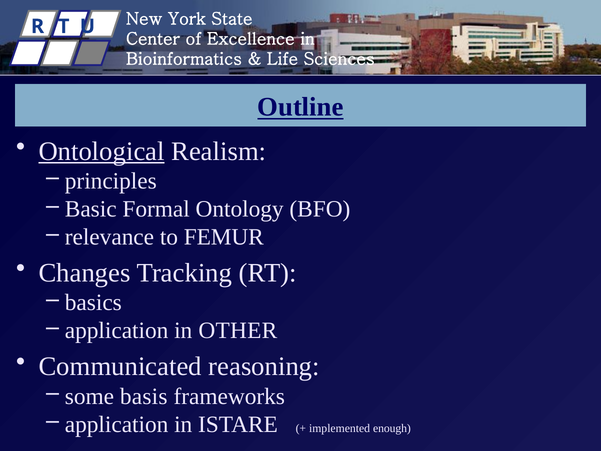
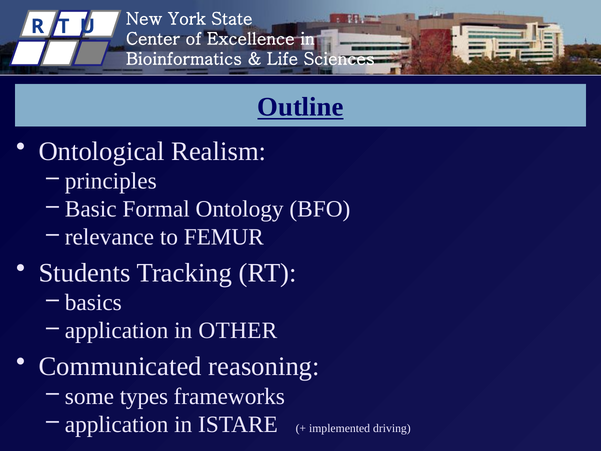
Ontological underline: present -> none (102, 151)
Changes: Changes -> Students (84, 273)
basis: basis -> types (144, 396)
enough: enough -> driving (392, 428)
